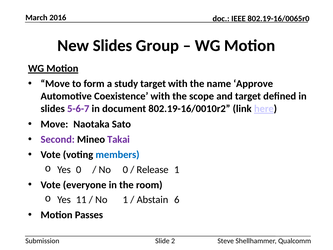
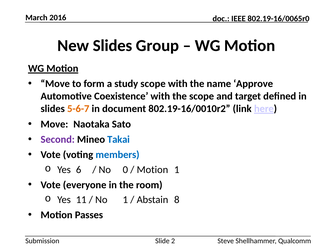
study target: target -> scope (153, 84)
5-6-7 colour: purple -> orange (78, 109)
Takai colour: purple -> blue (118, 139)
Yes 0: 0 -> 6 (79, 169)
Release: Release -> Motion (152, 169)
6: 6 -> 8 (177, 199)
